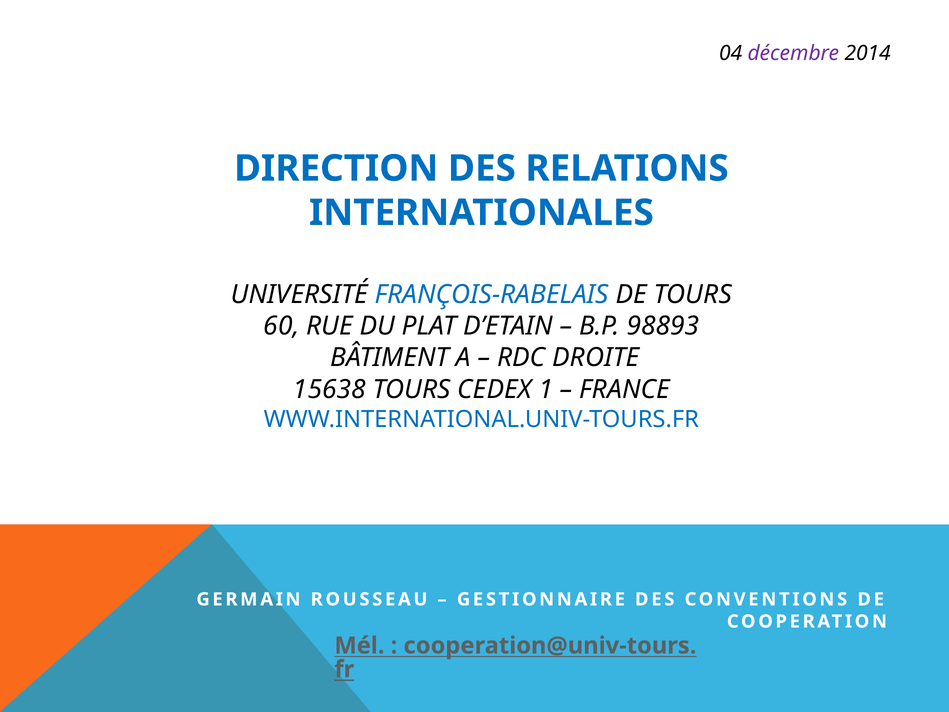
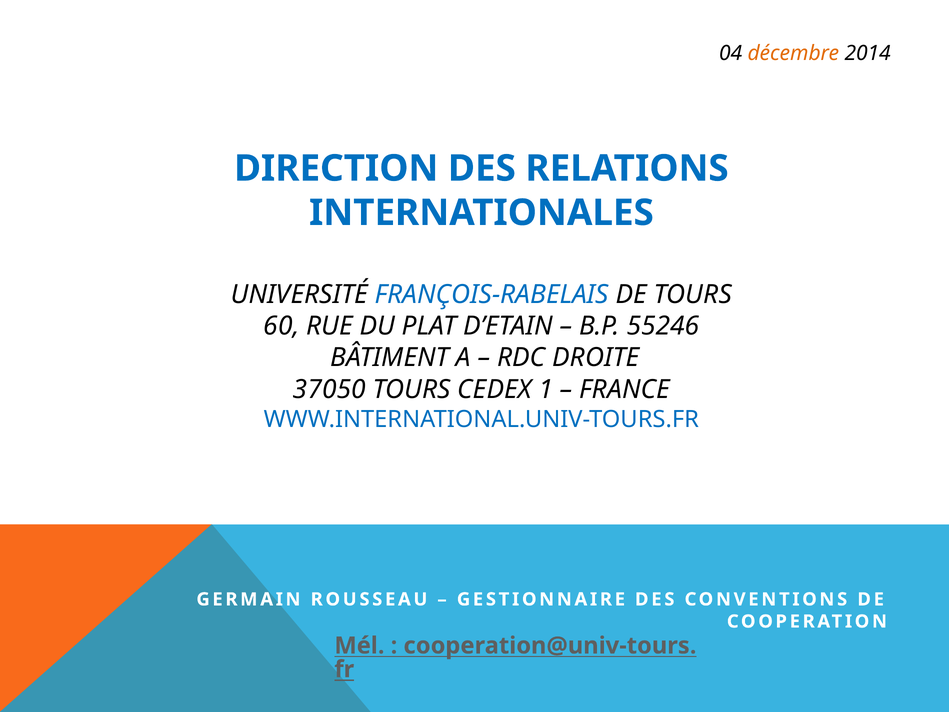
décembre colour: purple -> orange (794, 53)
98893: 98893 -> 55246 (663, 326)
15638: 15638 -> 37050 (329, 389)
